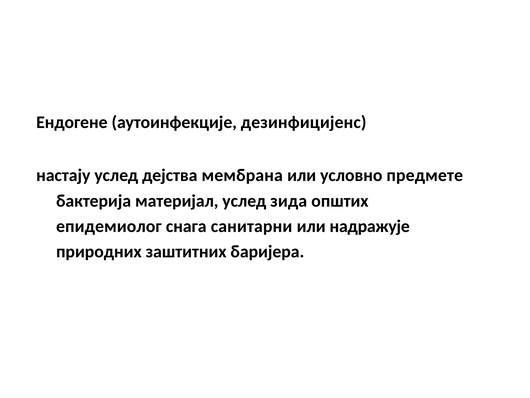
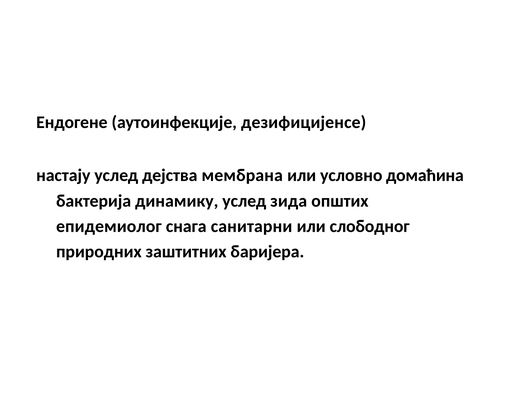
дезинфицијенс: дезинфицијенс -> дезифицијенсе (304, 122)
предмете: предмете -> домаћина (425, 175)
материјал: материјал -> динамику (177, 201)
надражује: надражује -> слободног (370, 226)
